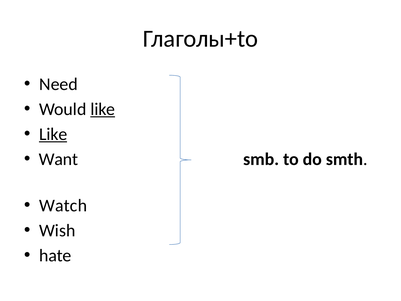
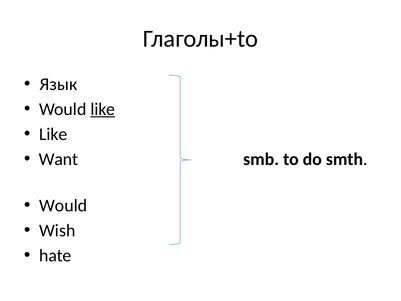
Need: Need -> Язык (58, 84)
Like underline: present -> none (53, 134)
Watch: Watch -> Would (63, 205)
